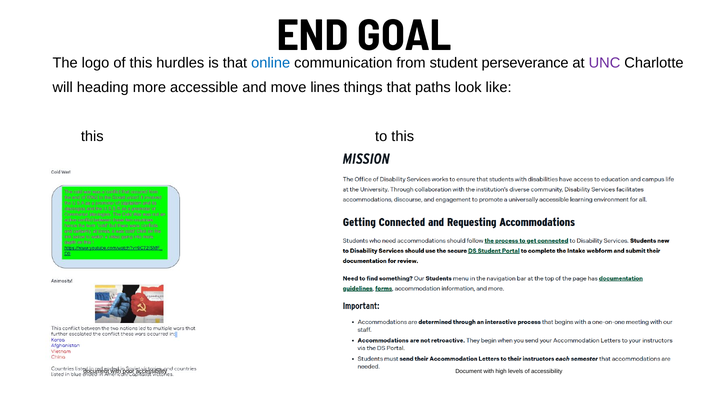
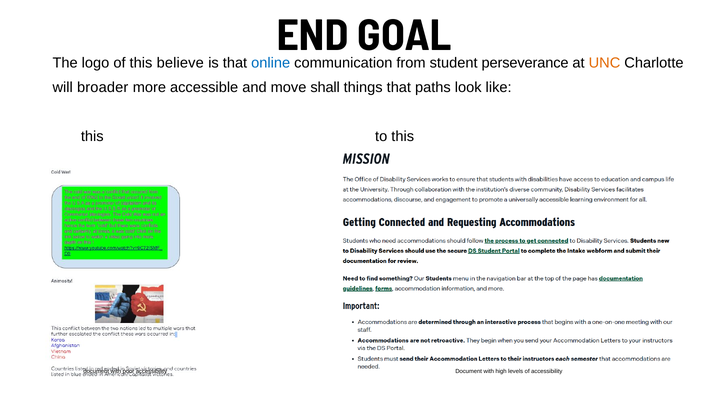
hurdles: hurdles -> believe (180, 63)
UNC colour: purple -> orange (604, 63)
heading: heading -> broader (103, 87)
lines: lines -> shall (325, 87)
